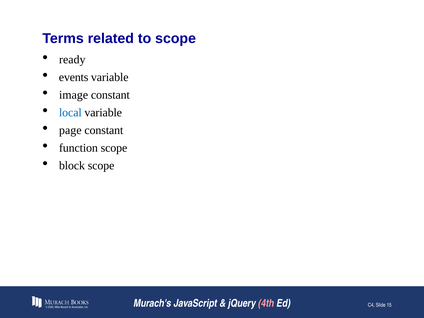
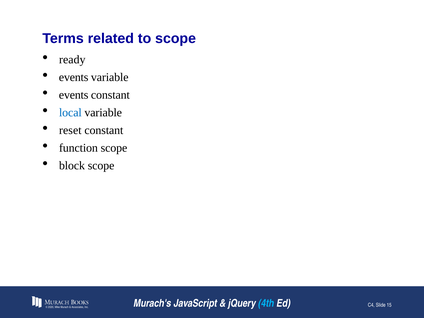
image: image -> events (74, 95)
page: page -> reset (70, 130)
4th colour: pink -> light blue (266, 303)
